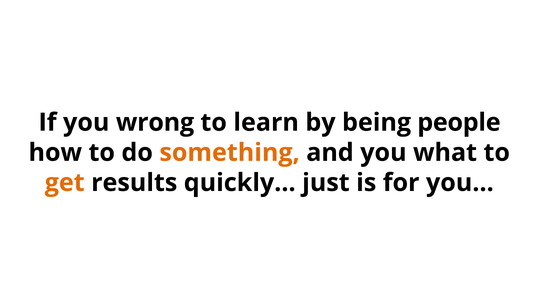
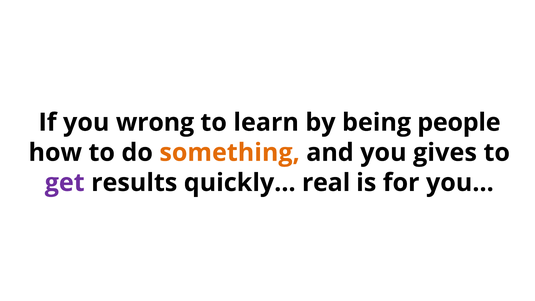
what: what -> gives (445, 153)
get colour: orange -> purple (65, 183)
just: just -> real (326, 183)
